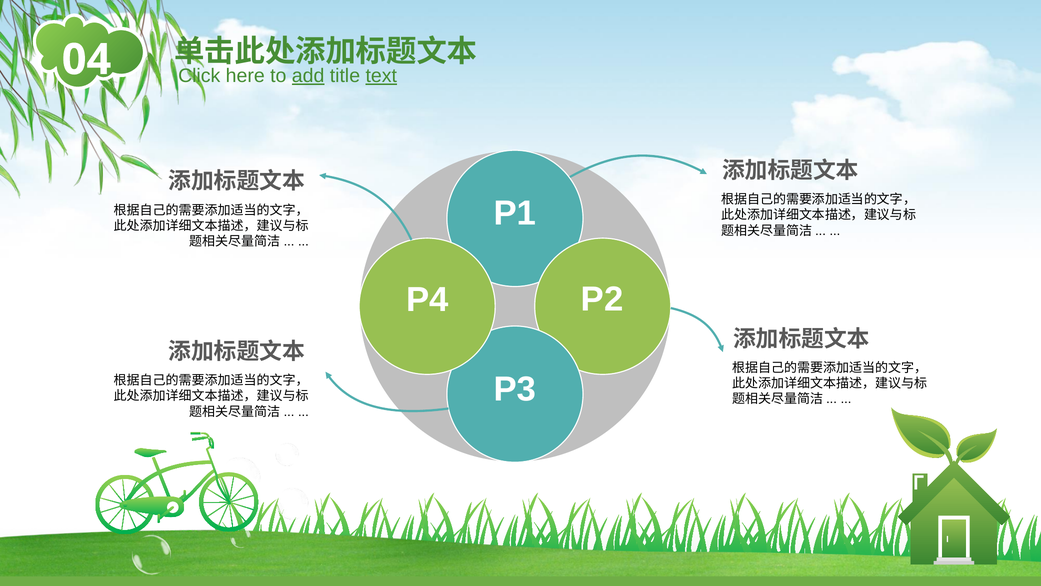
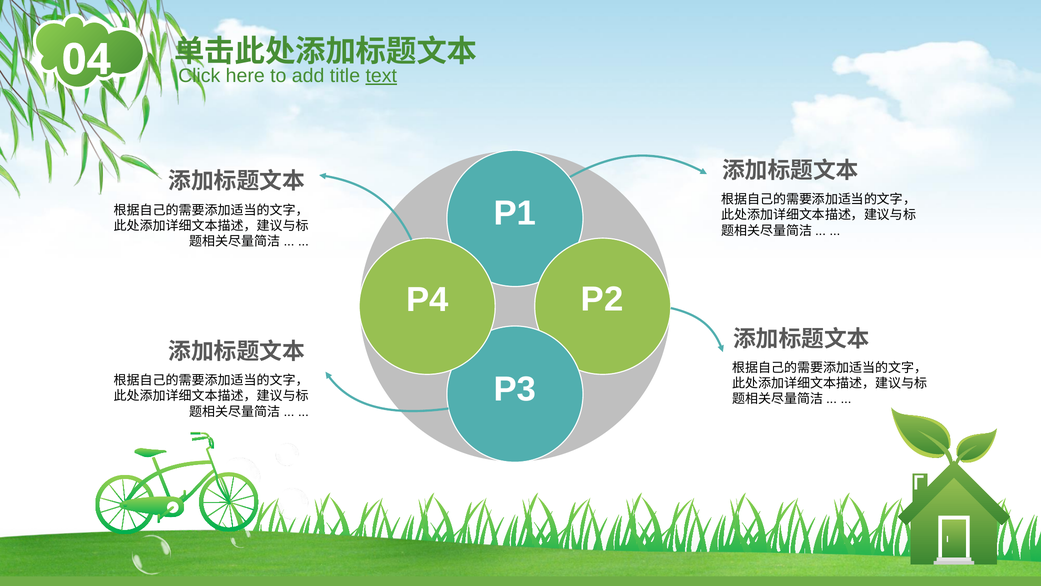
add underline: present -> none (308, 76)
